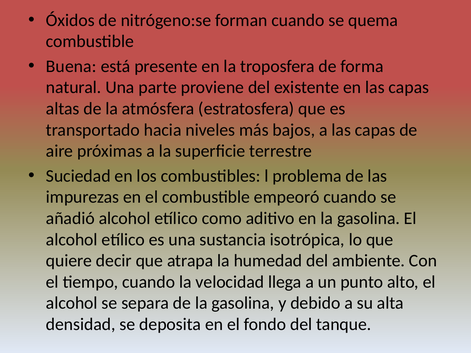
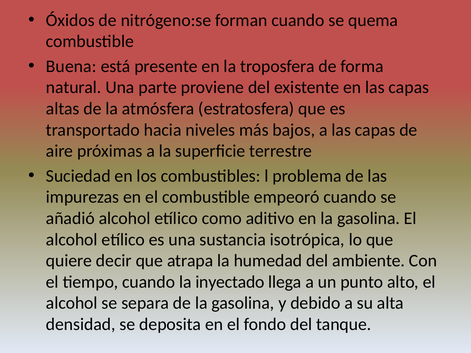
velocidad: velocidad -> inyectado (230, 282)
